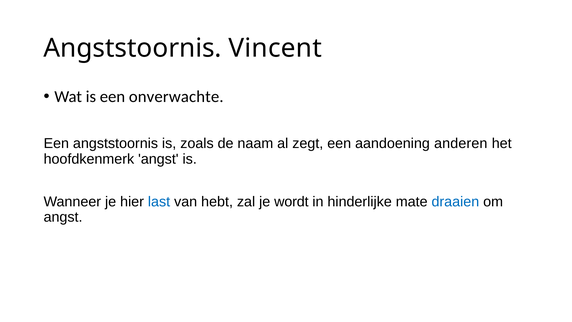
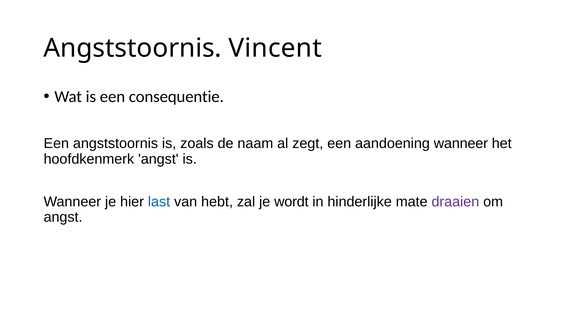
onverwachte: onverwachte -> consequentie (176, 97)
aandoening anderen: anderen -> wanneer (461, 143)
draaien colour: blue -> purple (455, 202)
